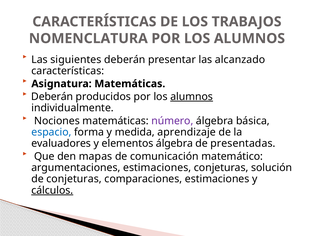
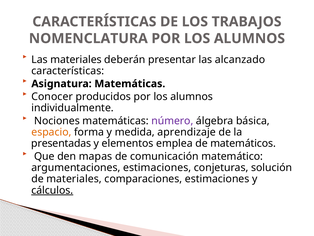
Las siguientes: siguientes -> materiales (76, 59)
Deberán: Deberán -> Conocer (52, 96)
alumnos underline: present -> none (192, 96)
espacio colour: blue -> orange (51, 132)
evaluadores: evaluadores -> presentadas (61, 143)
elementos álgebra: álgebra -> emplea (174, 143)
presentadas: presentadas -> matemáticos (243, 143)
de conjeturas: conjeturas -> materiales (74, 179)
